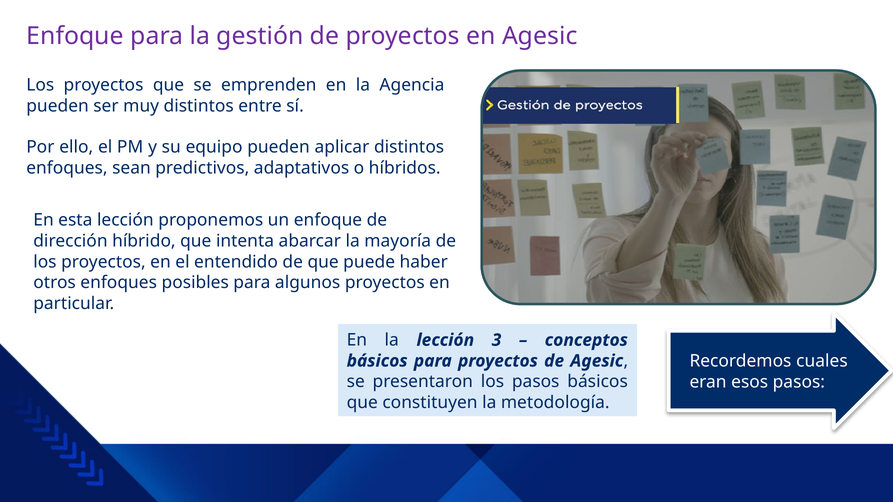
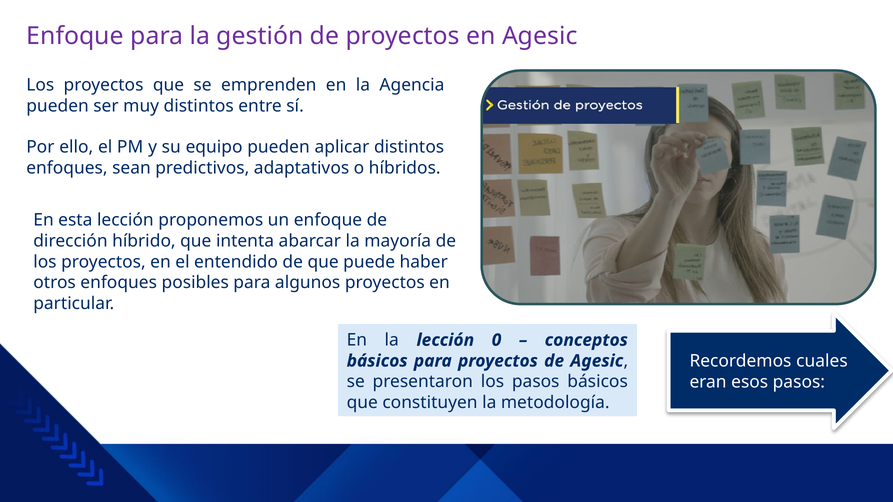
3: 3 -> 0 (497, 340)
